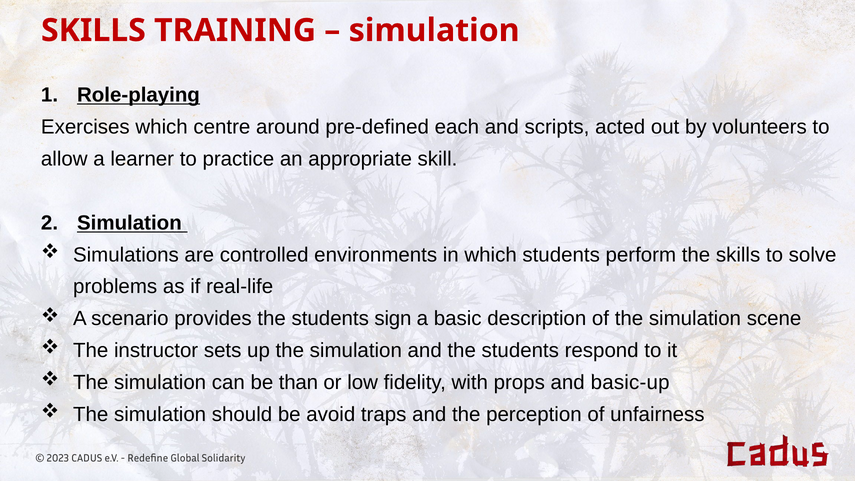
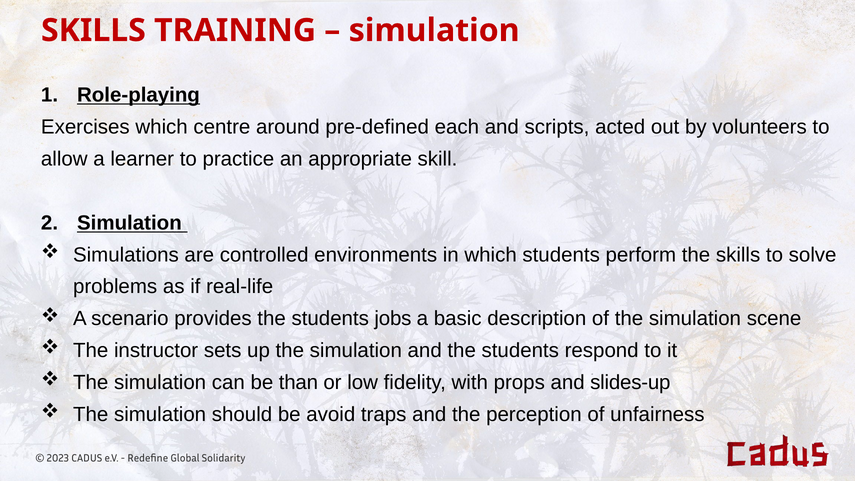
sign: sign -> jobs (393, 319)
basic-up: basic-up -> slides-up (630, 382)
